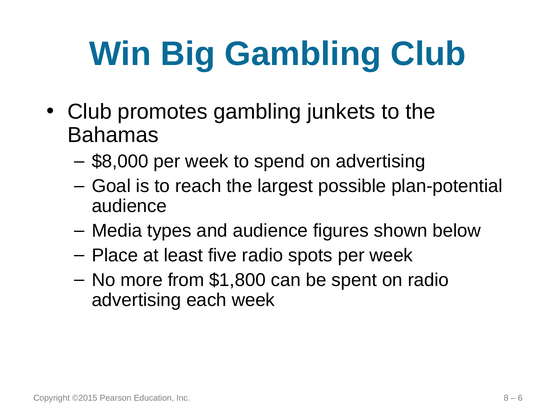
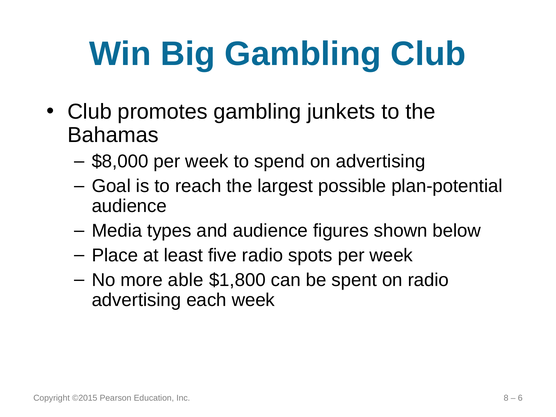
from: from -> able (186, 280)
